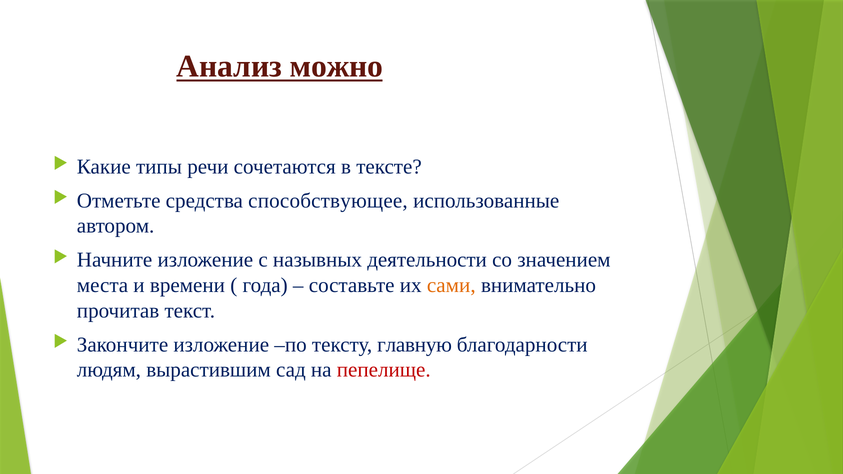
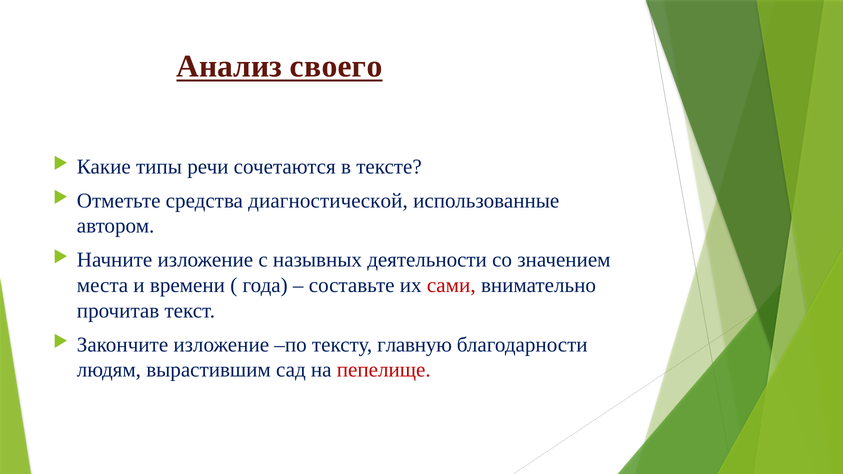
можно: можно -> своего (336, 66)
способствующее: способствующее -> диагностической (328, 201)
сами colour: orange -> red (451, 285)
